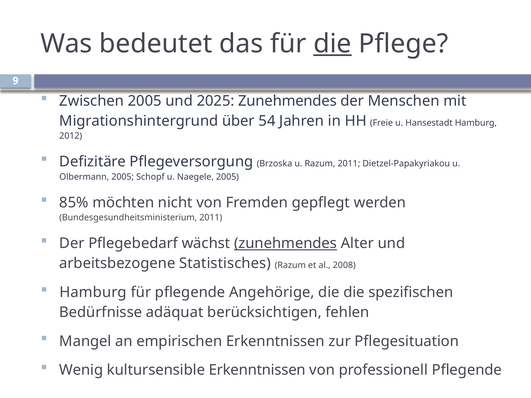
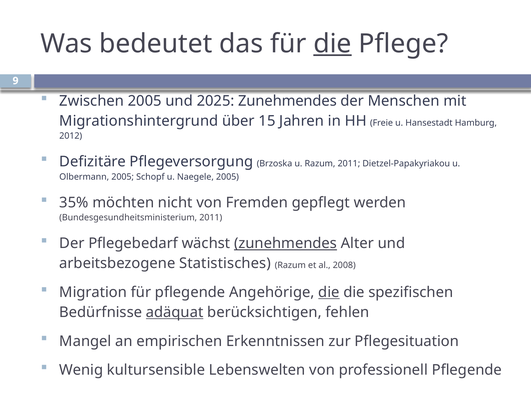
54: 54 -> 15 (267, 121)
85%: 85% -> 35% (74, 203)
Hamburg: Hamburg -> Migration (93, 292)
die underline: none -> present (329, 292)
adäquat underline: none -> present (175, 312)
kultursensible Erkenntnissen: Erkenntnissen -> Lebenswelten (257, 370)
